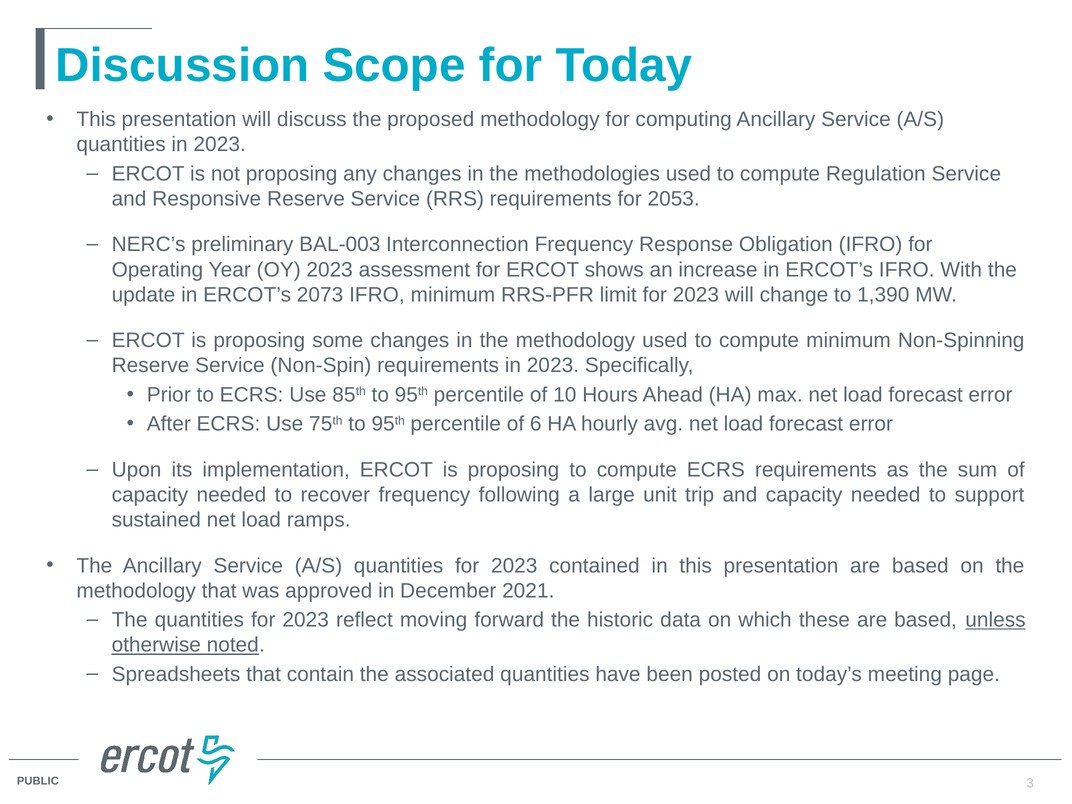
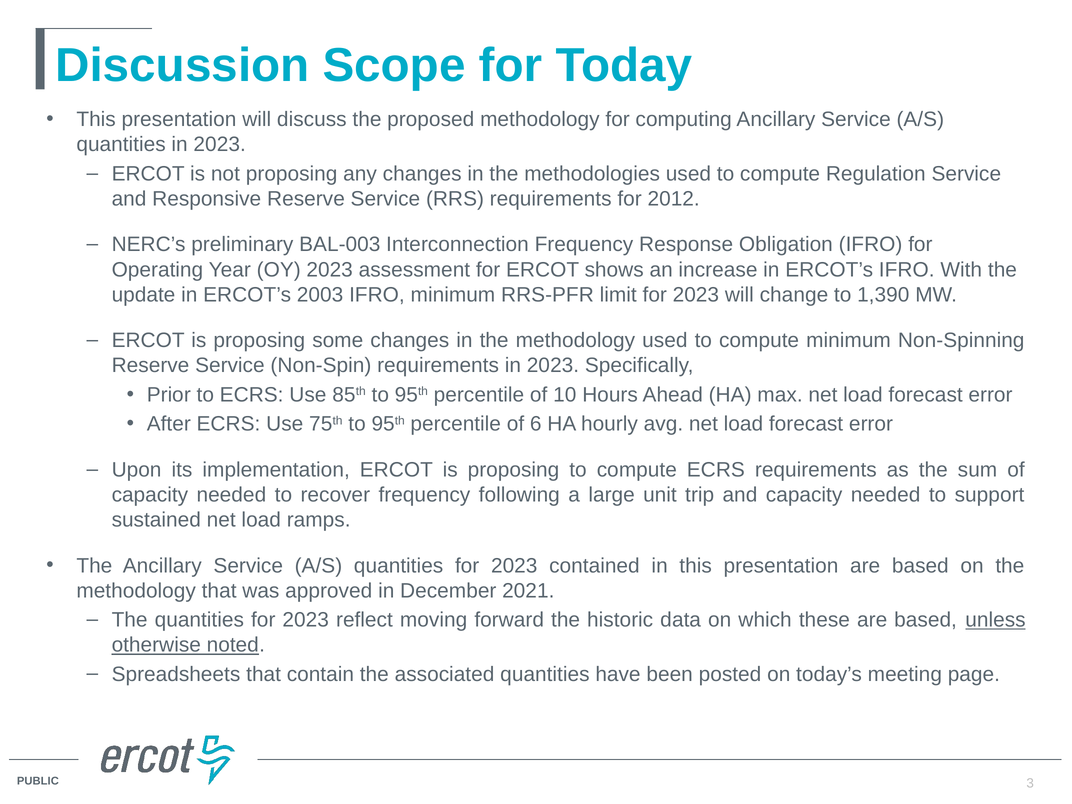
2053: 2053 -> 2012 (674, 199)
2073: 2073 -> 2003 (320, 295)
